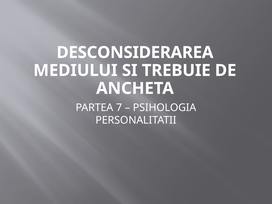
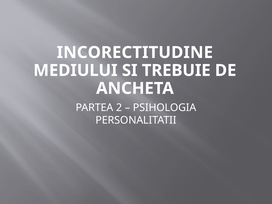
DESCONSIDERAREA: DESCONSIDERAREA -> INCORECTITUDINE (135, 52)
7: 7 -> 2 (119, 108)
